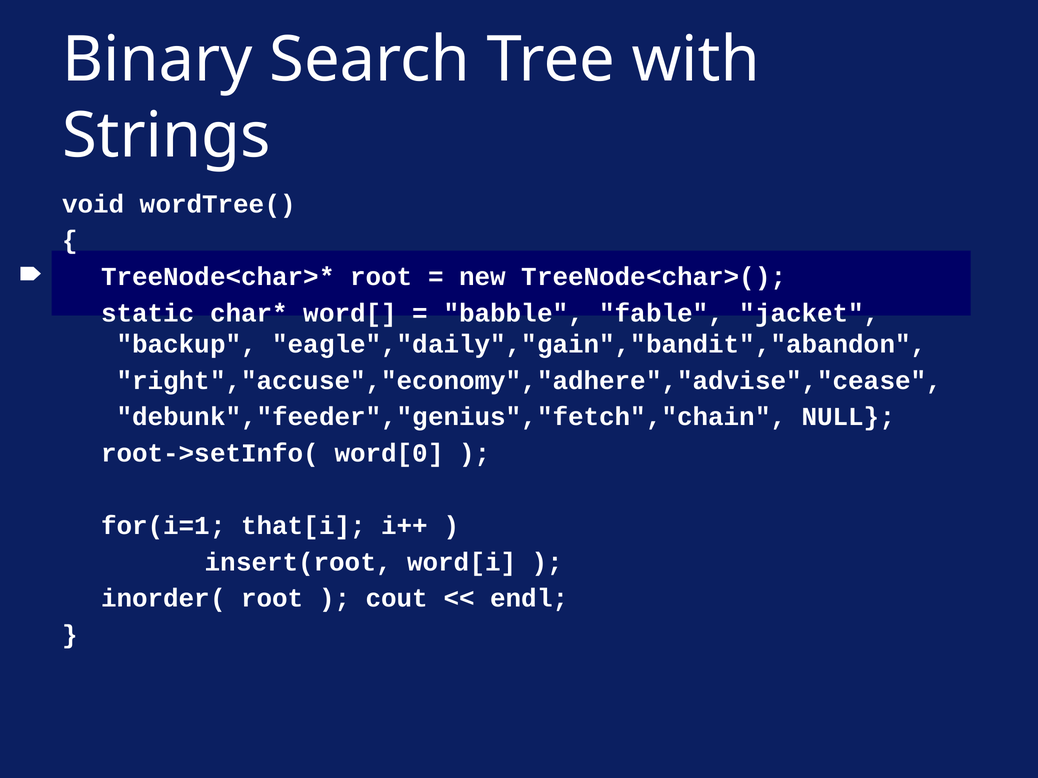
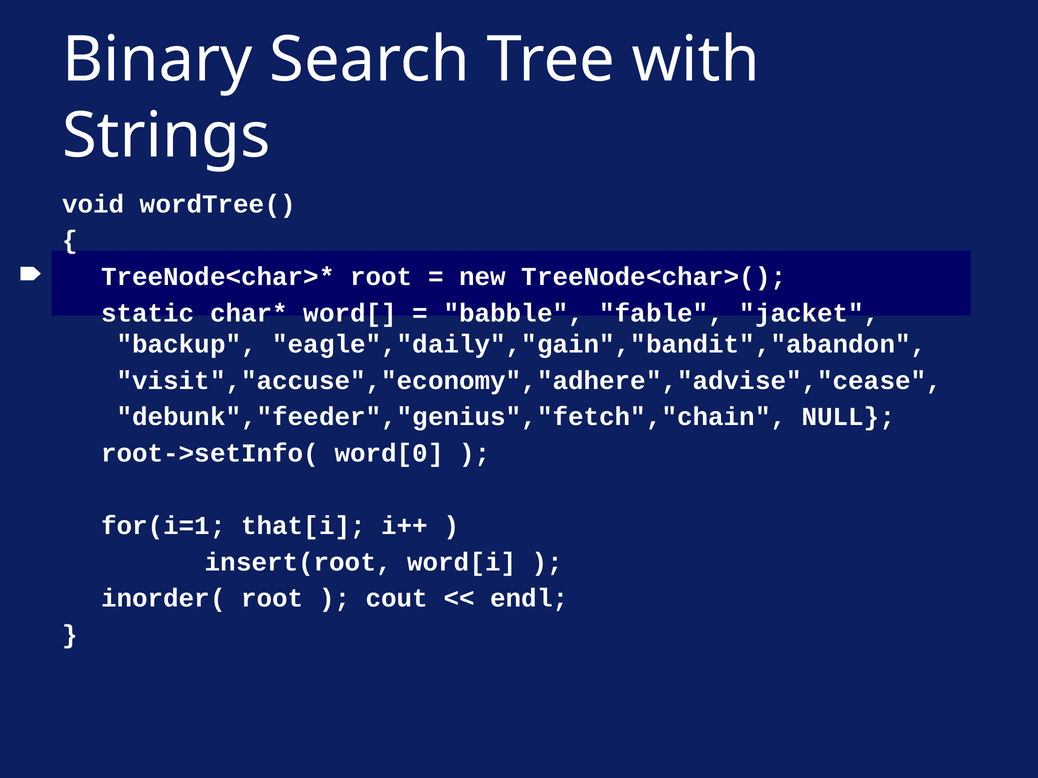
right","accuse","economy","adhere","advise","cease: right","accuse","economy","adhere","advise","cease -> visit","accuse","economy","adhere","advise","cease (529, 381)
